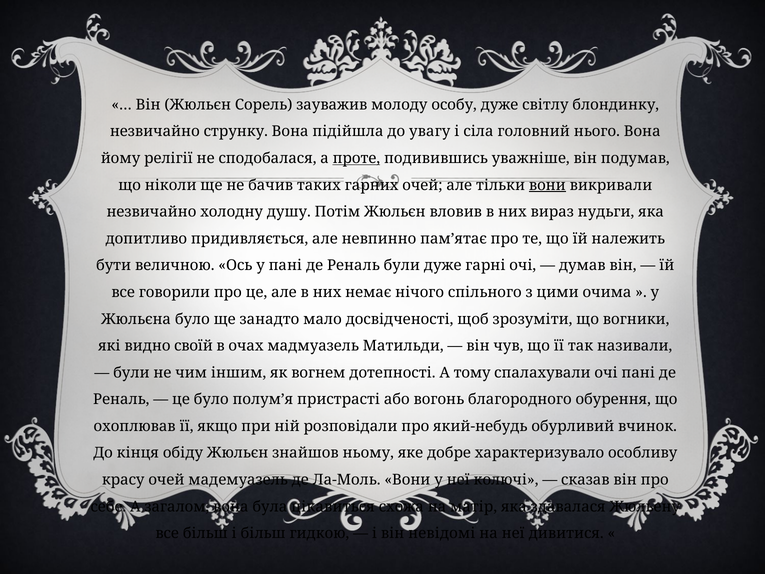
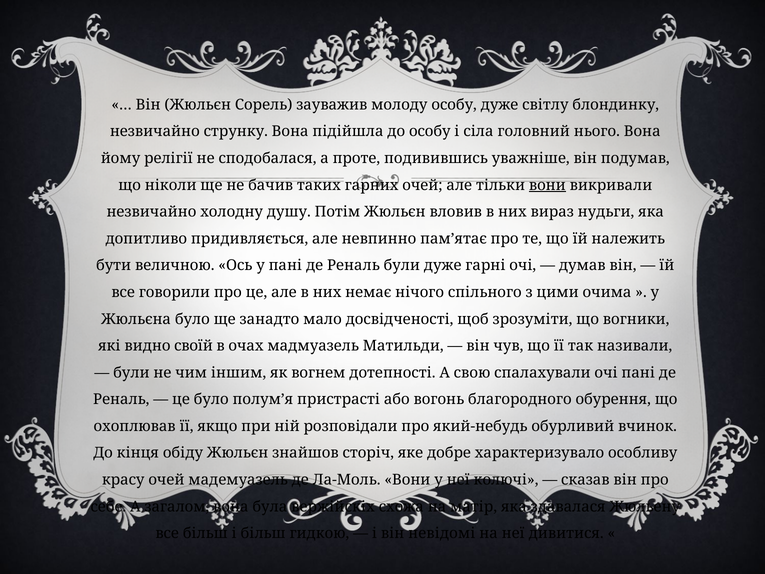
до увагу: увагу -> особу (430, 132)
проте underline: present -> none (356, 158)
тому: тому -> свою (472, 372)
ньому: ньому -> сторіч (368, 453)
цікавиться: цікавиться -> вержійскіх (333, 506)
